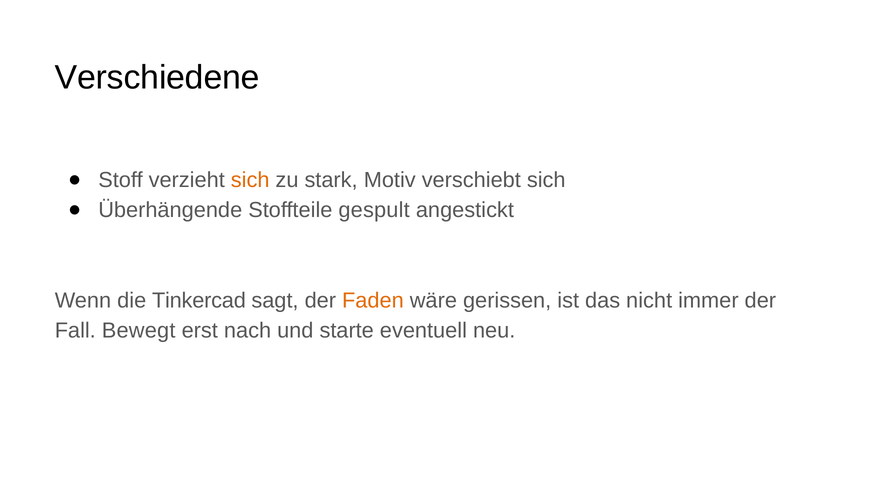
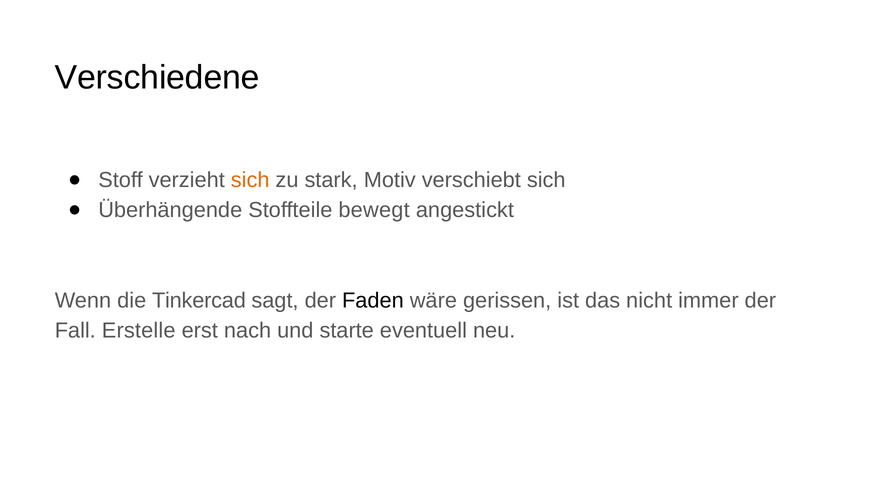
gespult: gespult -> bewegt (374, 210)
Faden colour: orange -> black (373, 300)
Bewegt: Bewegt -> Erstelle (139, 330)
